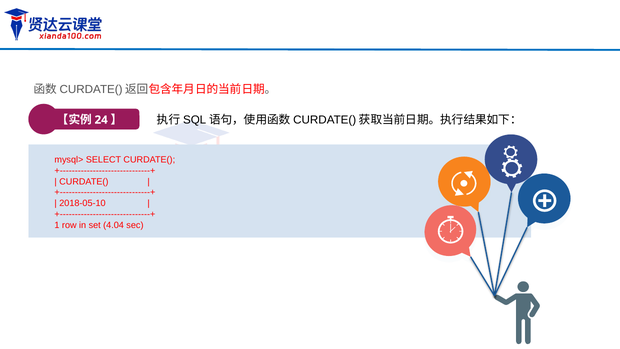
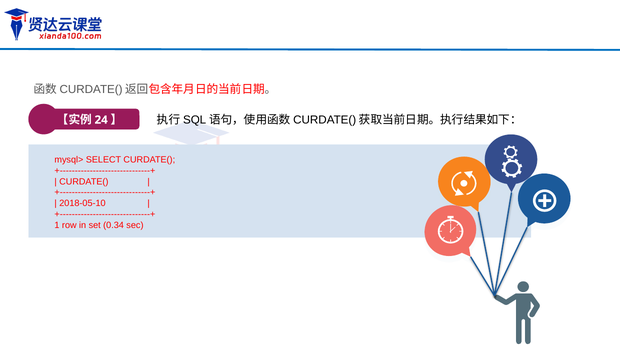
4.04: 4.04 -> 0.34 (114, 225)
